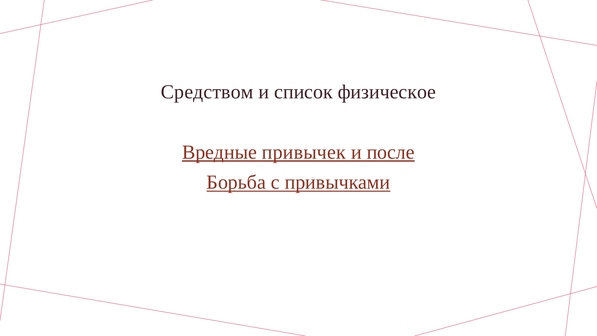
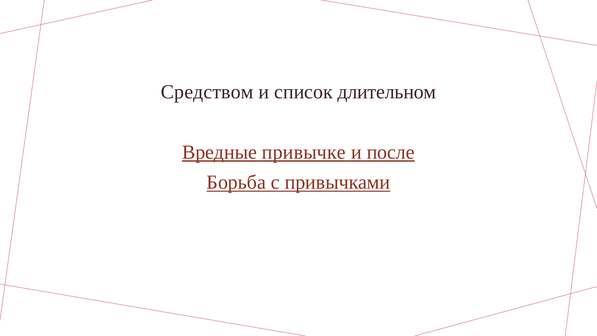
физическое: физическое -> длительном (387, 92)
привычек: привычек -> привычке (304, 152)
